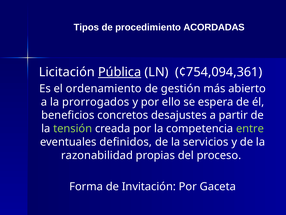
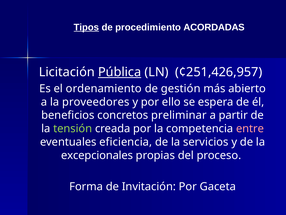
Tipos underline: none -> present (86, 27)
¢754,094,361: ¢754,094,361 -> ¢251,426,957 (219, 72)
prorrogados: prorrogados -> proveedores (96, 102)
desajustes: desajustes -> preliminar (179, 115)
entre colour: light green -> pink (250, 128)
definidos: definidos -> eficiencia (126, 142)
razonabilidad: razonabilidad -> excepcionales (97, 155)
